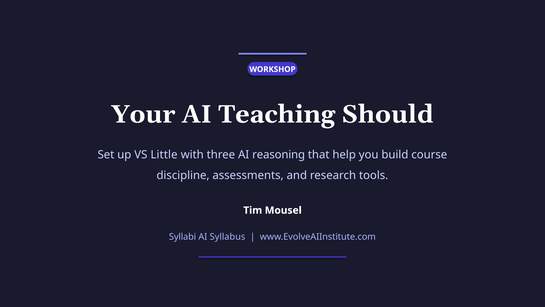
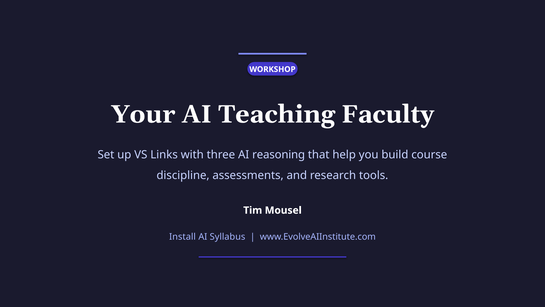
Should: Should -> Faculty (388, 114)
Little: Little -> Links (164, 155)
Syllabi: Syllabi -> Install (182, 236)
